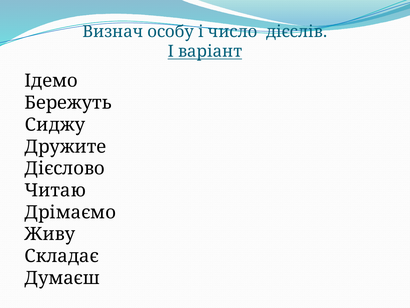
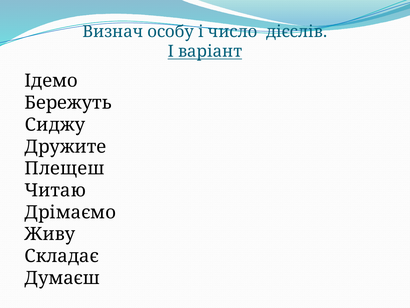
Дієслово: Дієслово -> Плещеш (65, 168)
